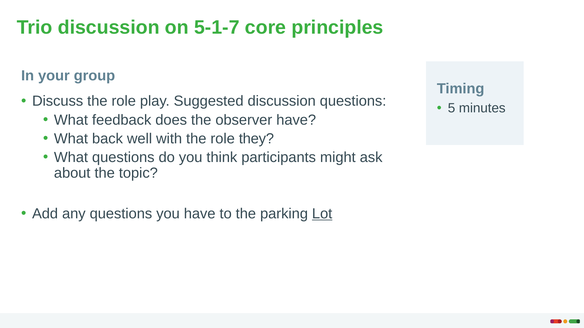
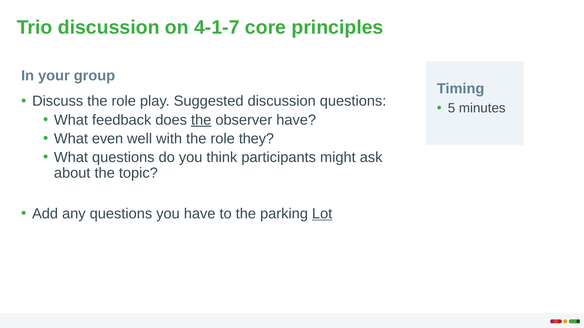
5-1-7: 5-1-7 -> 4-1-7 (217, 28)
the underline: none -> present (201, 120)
back: back -> even (108, 139)
